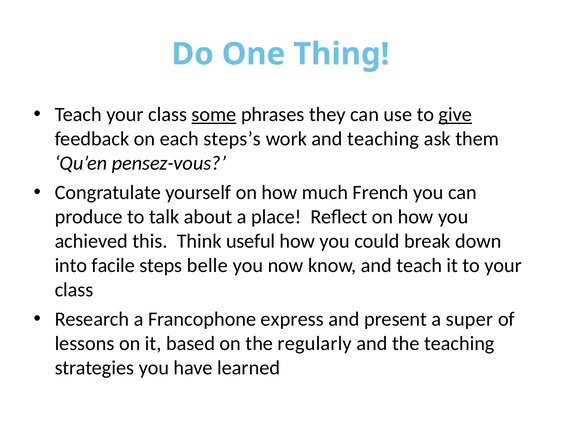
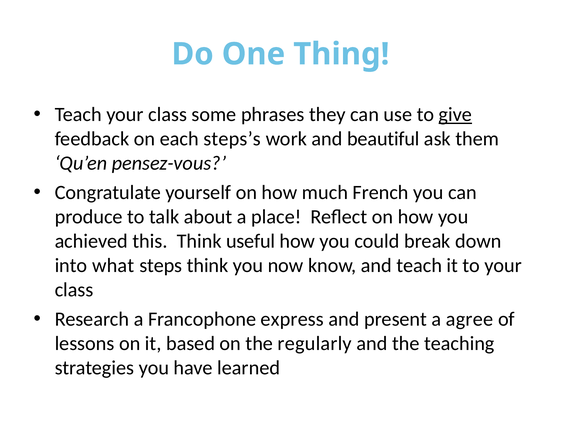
some underline: present -> none (214, 115)
and teaching: teaching -> beautiful (383, 139)
facile: facile -> what (113, 265)
steps belle: belle -> think (208, 265)
super: super -> agree (470, 319)
